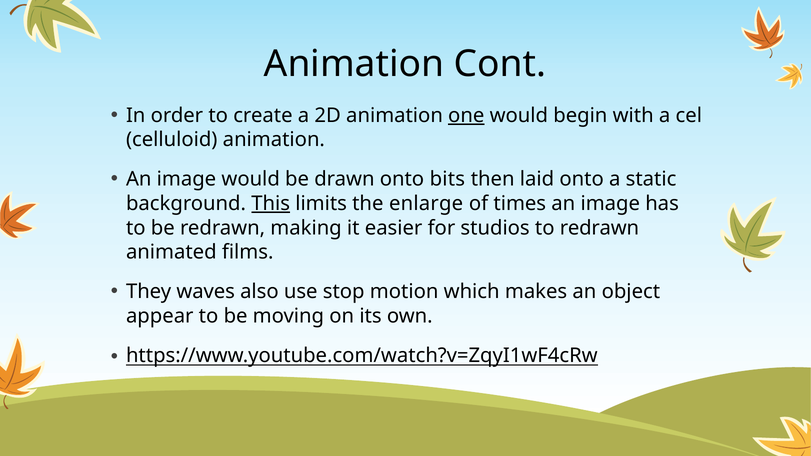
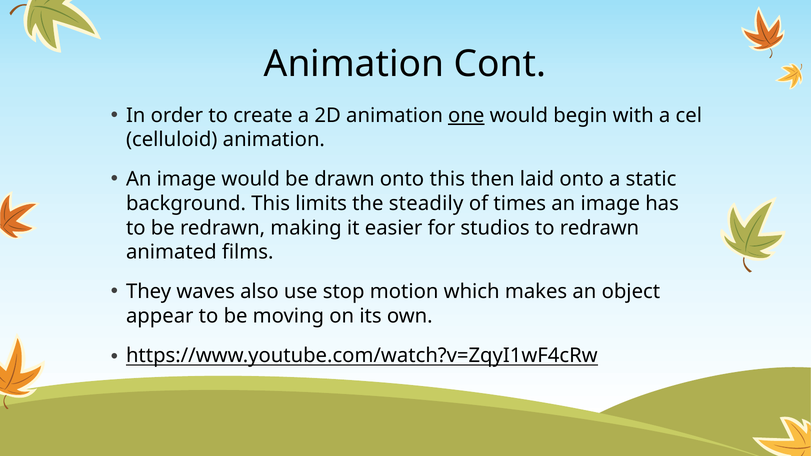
onto bits: bits -> this (447, 179)
This underline: present -> none (271, 204)
enlarge: enlarge -> steadily (426, 204)
